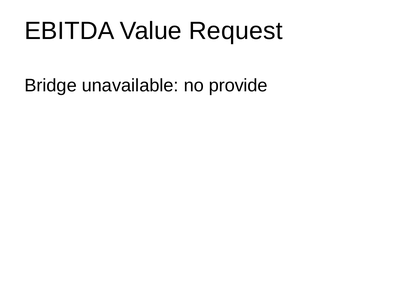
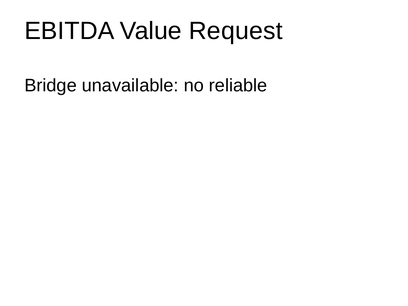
provide: provide -> reliable (238, 86)
